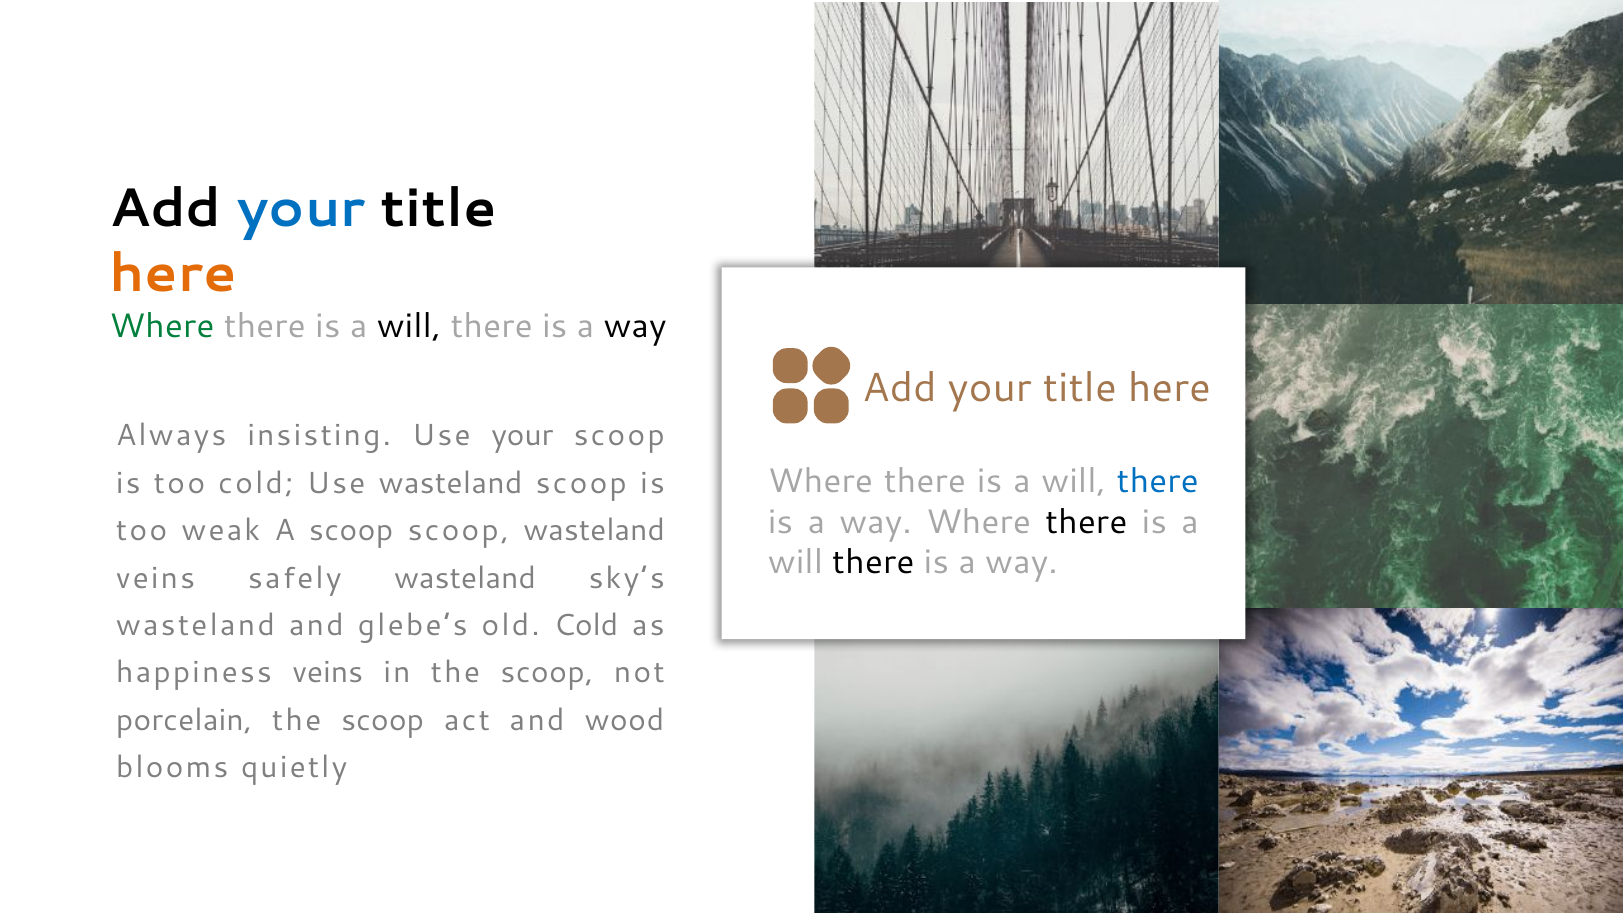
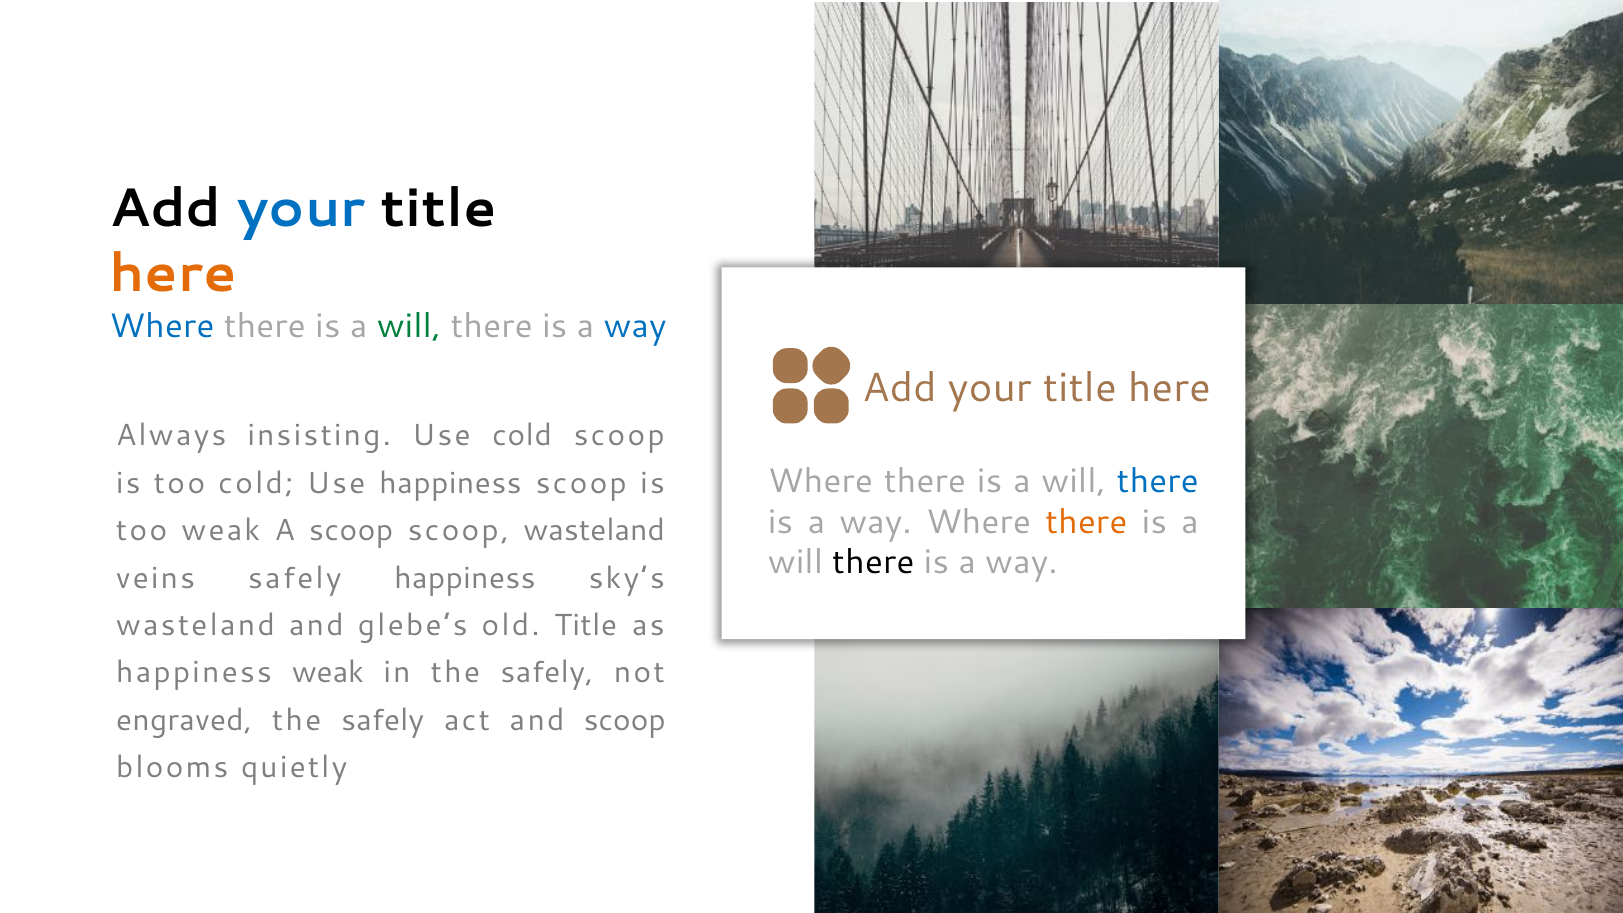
Where colour: green -> blue (162, 326)
will colour: black -> green (409, 326)
way colour: black -> blue (635, 326)
Use your: your -> cold (522, 436)
Use wasteland: wasteland -> happiness (450, 483)
there colour: black -> orange (1086, 522)
safely wasteland: wasteland -> happiness (465, 578)
old Cold: Cold -> Title (586, 625)
happiness veins: veins -> weak (328, 673)
in the scoop: scoop -> safely (547, 673)
porcelain: porcelain -> engraved (184, 720)
scoop: scoop -> safely (383, 720)
and wood: wood -> scoop (625, 720)
